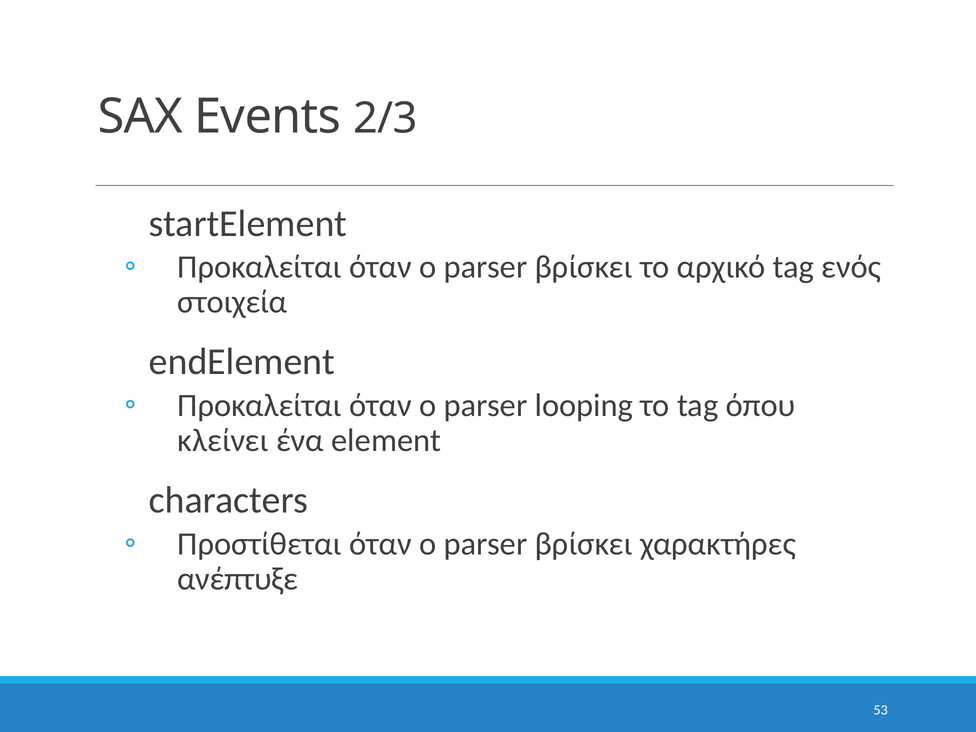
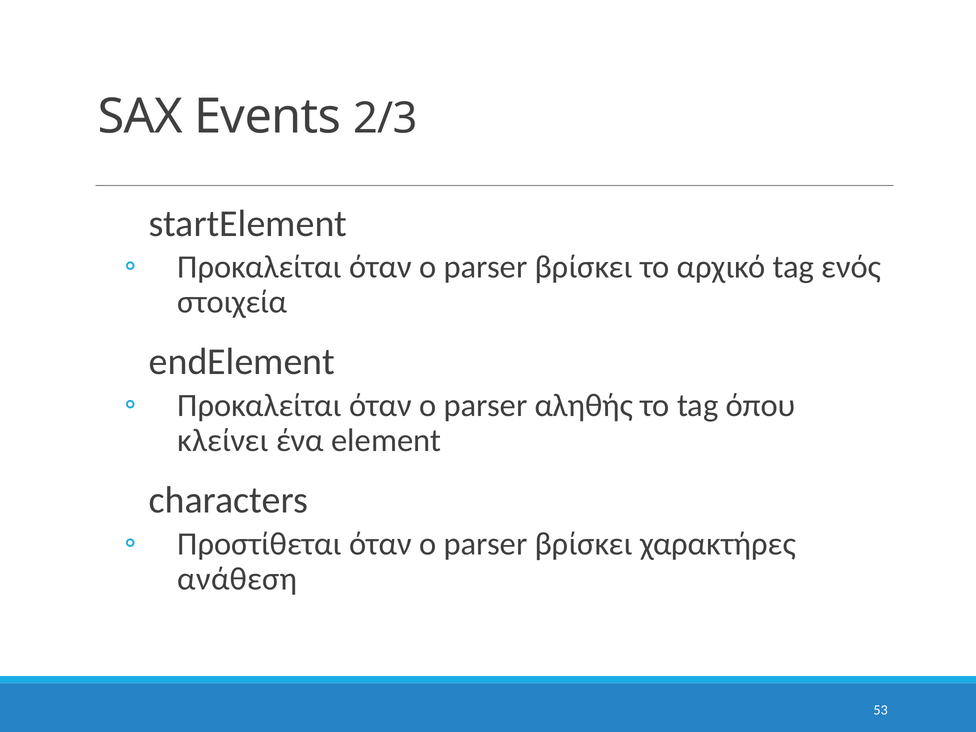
looping: looping -> αληθής (584, 405)
ανέπτυξε: ανέπτυξε -> ανάθεση (237, 579)
